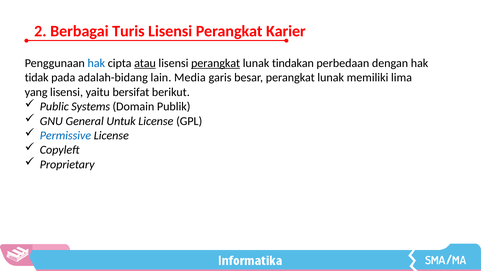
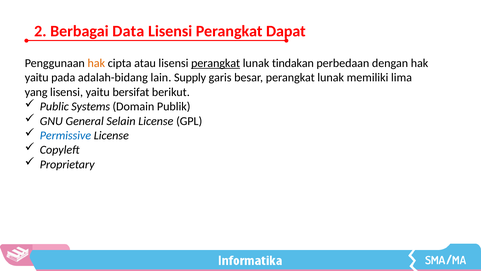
Turis: Turis -> Data (128, 31)
Karier: Karier -> Dapat (286, 31)
hak colour: blue -> orange (96, 63)
atau underline: present -> none (145, 63)
tidak: tidak -> yaitu (37, 78)
Media: Media -> Supply (190, 78)
Untuk: Untuk -> Selain (121, 121)
